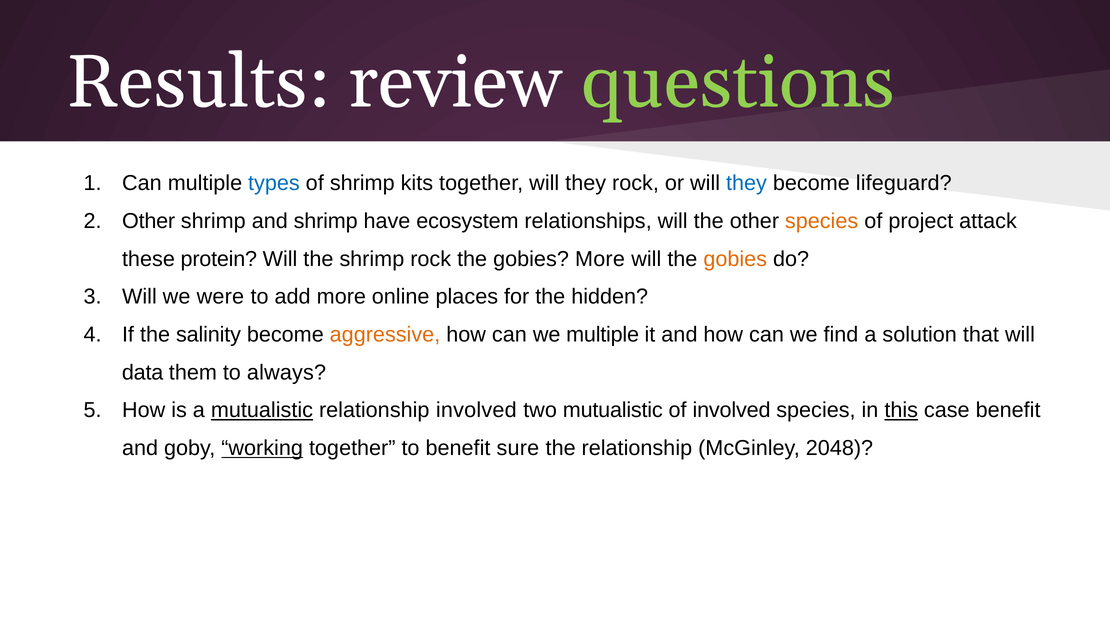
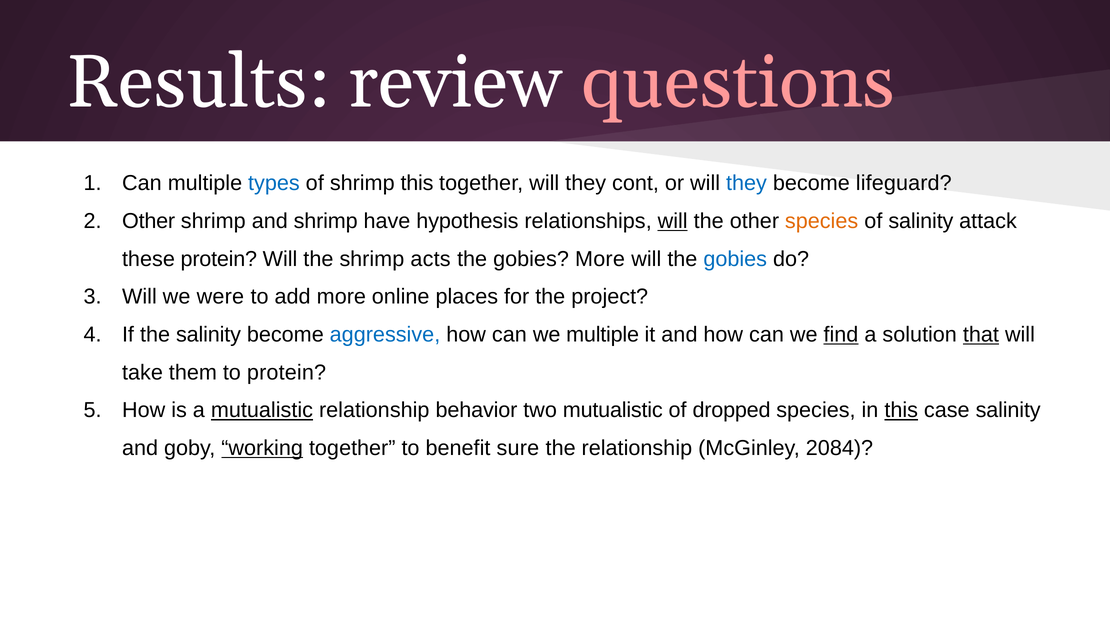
questions colour: light green -> pink (738, 82)
shrimp kits: kits -> this (417, 183)
they rock: rock -> cont (636, 183)
ecosystem: ecosystem -> hypothesis (467, 221)
will underline: none -> present (673, 221)
of project: project -> salinity (921, 221)
shrimp rock: rock -> acts (431, 259)
gobies colour: orange -> blue (735, 259)
hidden: hidden -> project (610, 297)
aggressive colour: orange -> blue (385, 334)
find underline: none -> present (841, 334)
that underline: none -> present (981, 334)
data: data -> take (142, 372)
to always: always -> protein (287, 372)
relationship involved: involved -> behavior (476, 410)
of involved: involved -> dropped (732, 410)
case benefit: benefit -> salinity (1008, 410)
2048: 2048 -> 2084 (839, 448)
